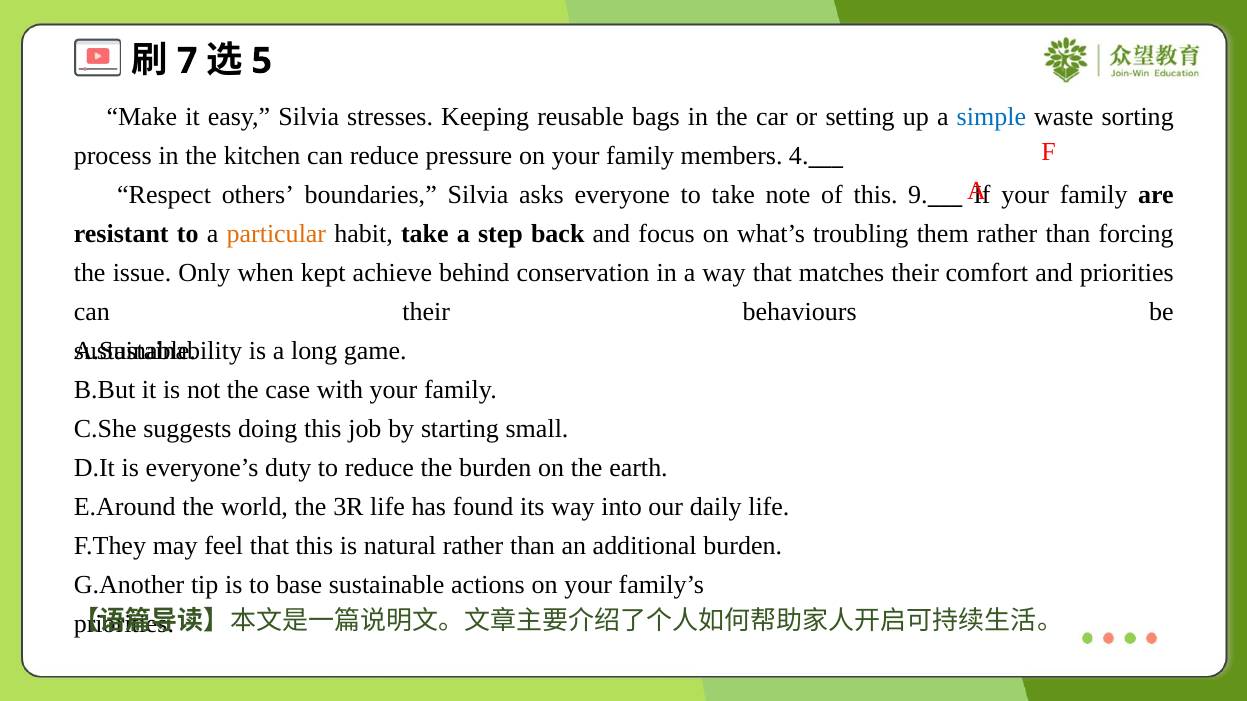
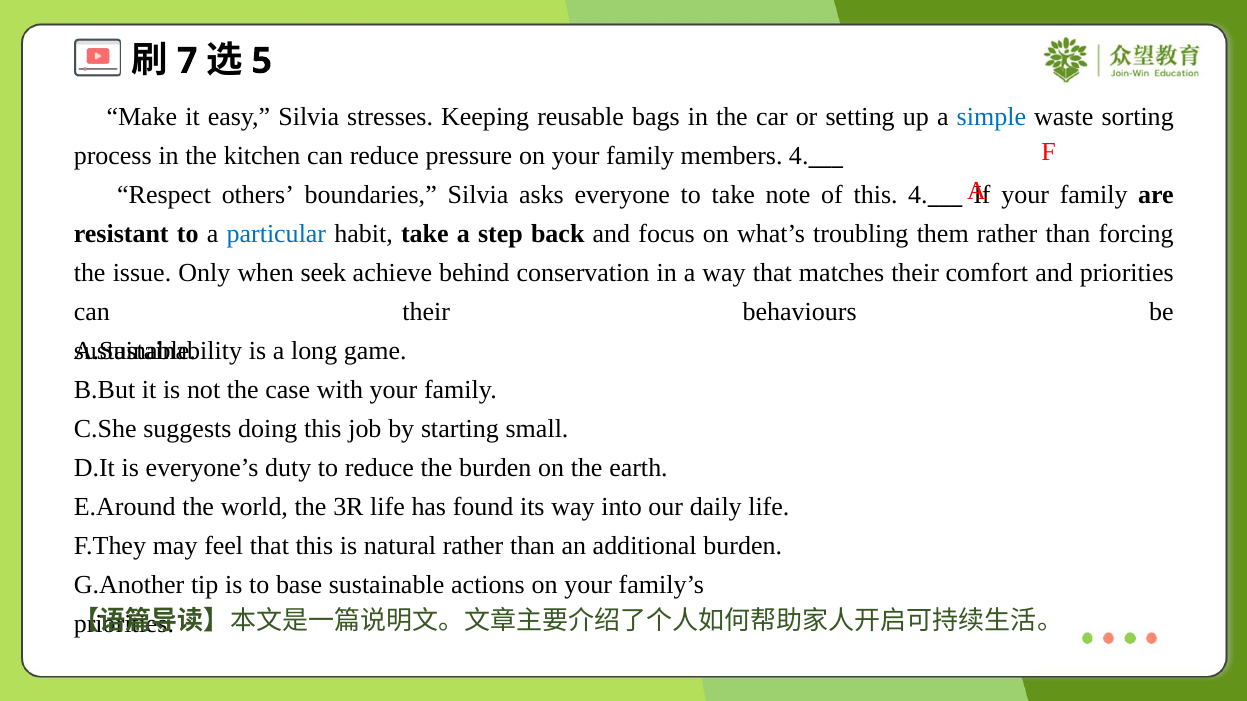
this 9: 9 -> 4 (918, 195)
particular colour: orange -> blue (276, 234)
kept: kept -> seek (323, 273)
